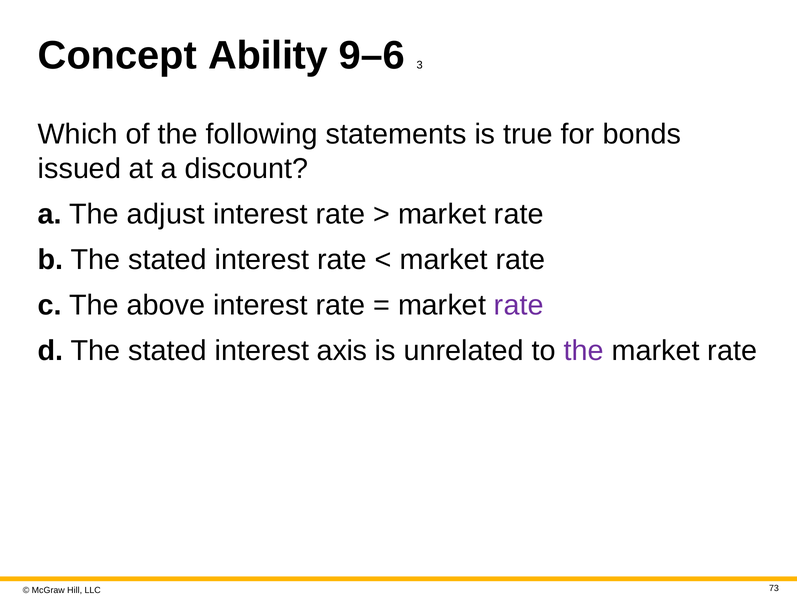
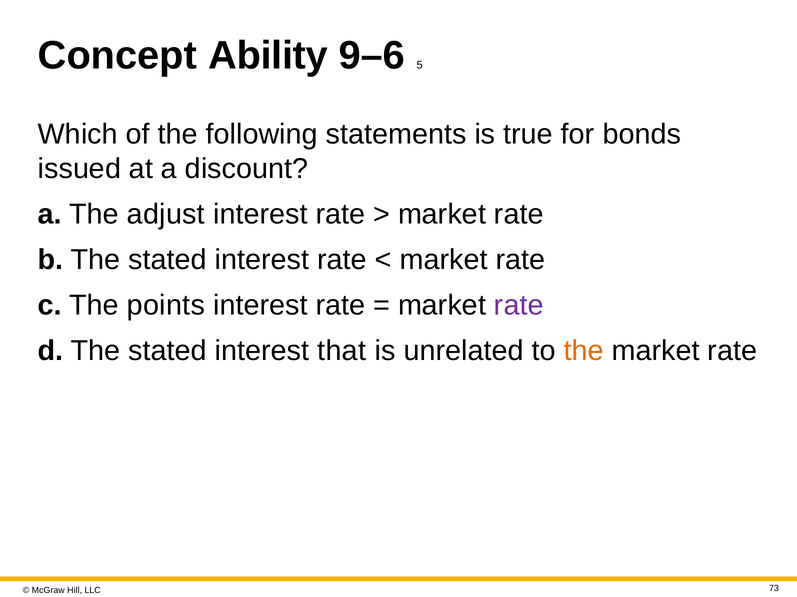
3: 3 -> 5 (420, 65)
above: above -> points (166, 306)
axis: axis -> that (342, 351)
the colour: purple -> orange (584, 351)
